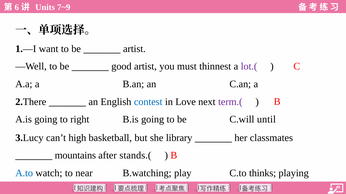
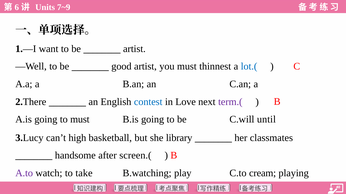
lot.( colour: purple -> blue (249, 67)
to right: right -> must (80, 120)
mountains: mountains -> handsome (75, 156)
stands.(: stands.( -> screen.( (135, 156)
A.to colour: blue -> purple (24, 174)
near: near -> take (84, 174)
thinks: thinks -> cream (263, 174)
